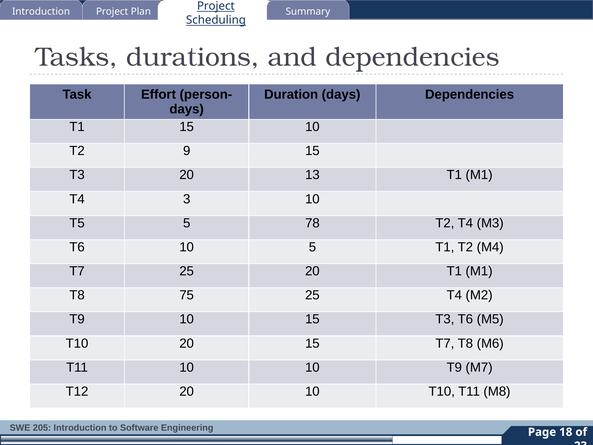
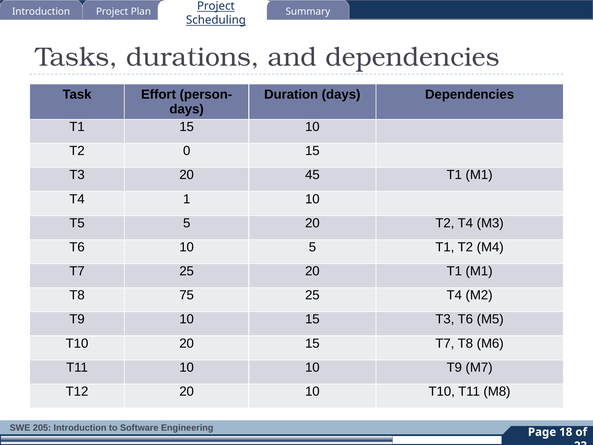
9: 9 -> 0 (187, 151)
13: 13 -> 45 (312, 175)
3: 3 -> 1 (187, 199)
5 78: 78 -> 20 (312, 223)
